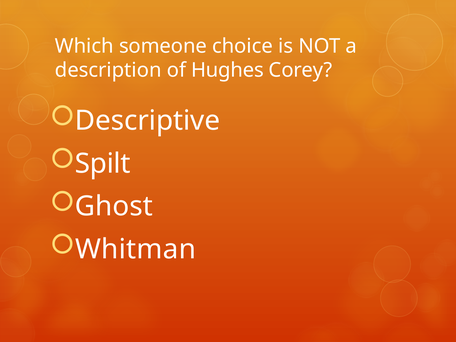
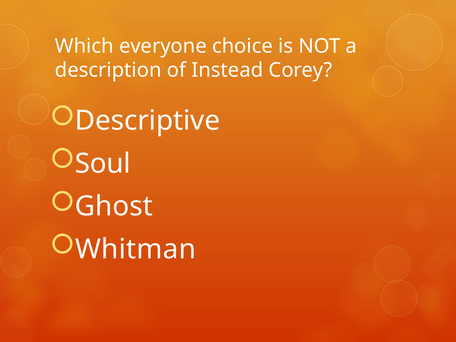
someone: someone -> everyone (163, 46)
Hughes: Hughes -> Instead (227, 70)
Spilt: Spilt -> Soul (103, 164)
